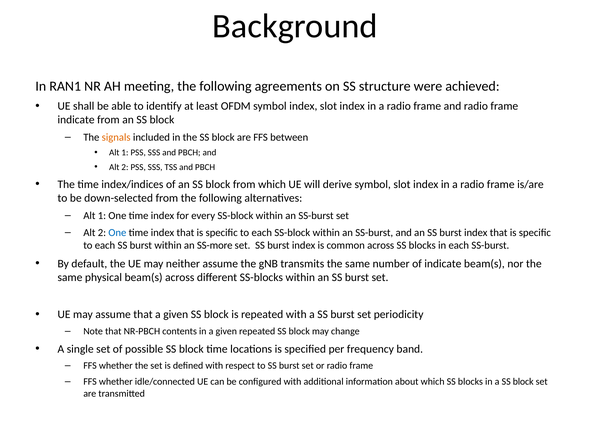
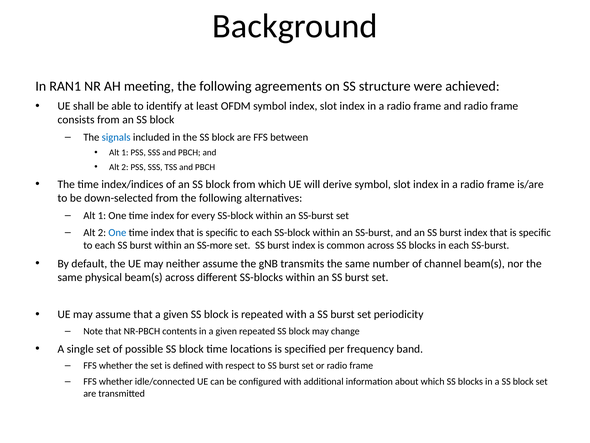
indicate: indicate -> consists (76, 120)
signals colour: orange -> blue (116, 137)
of indicate: indicate -> channel (443, 263)
